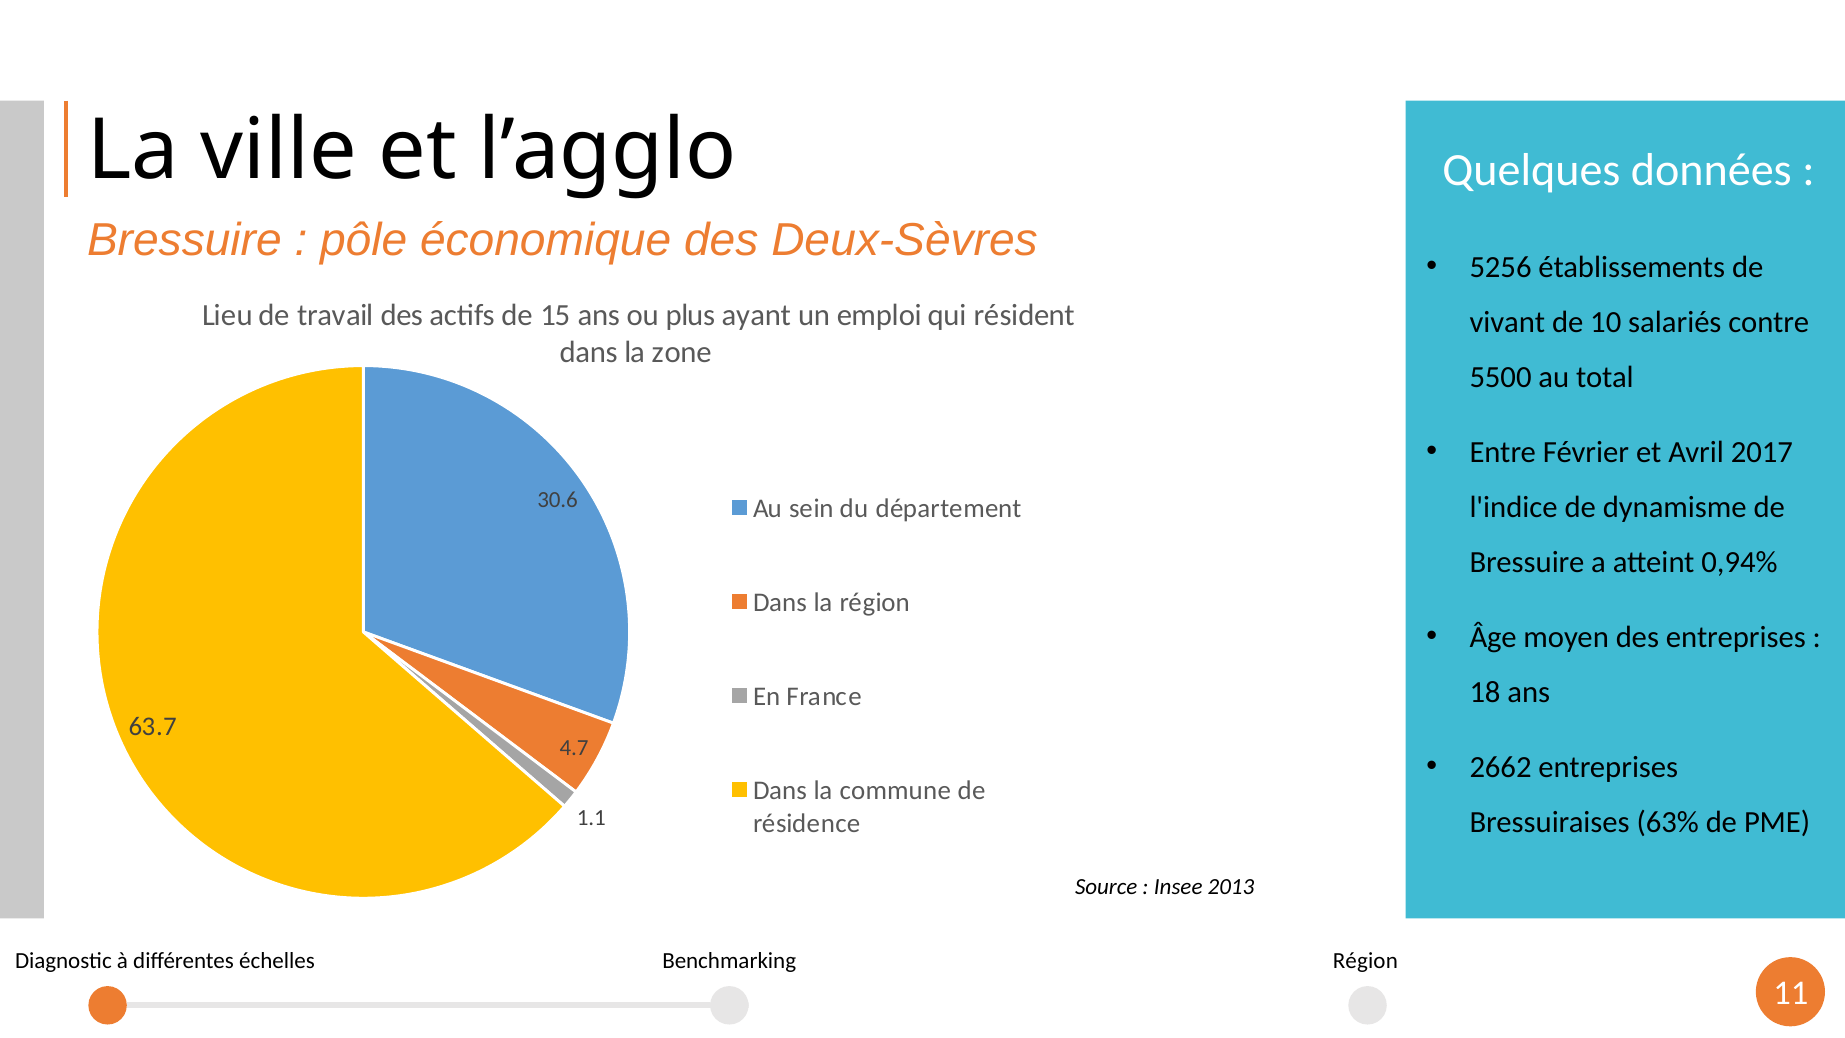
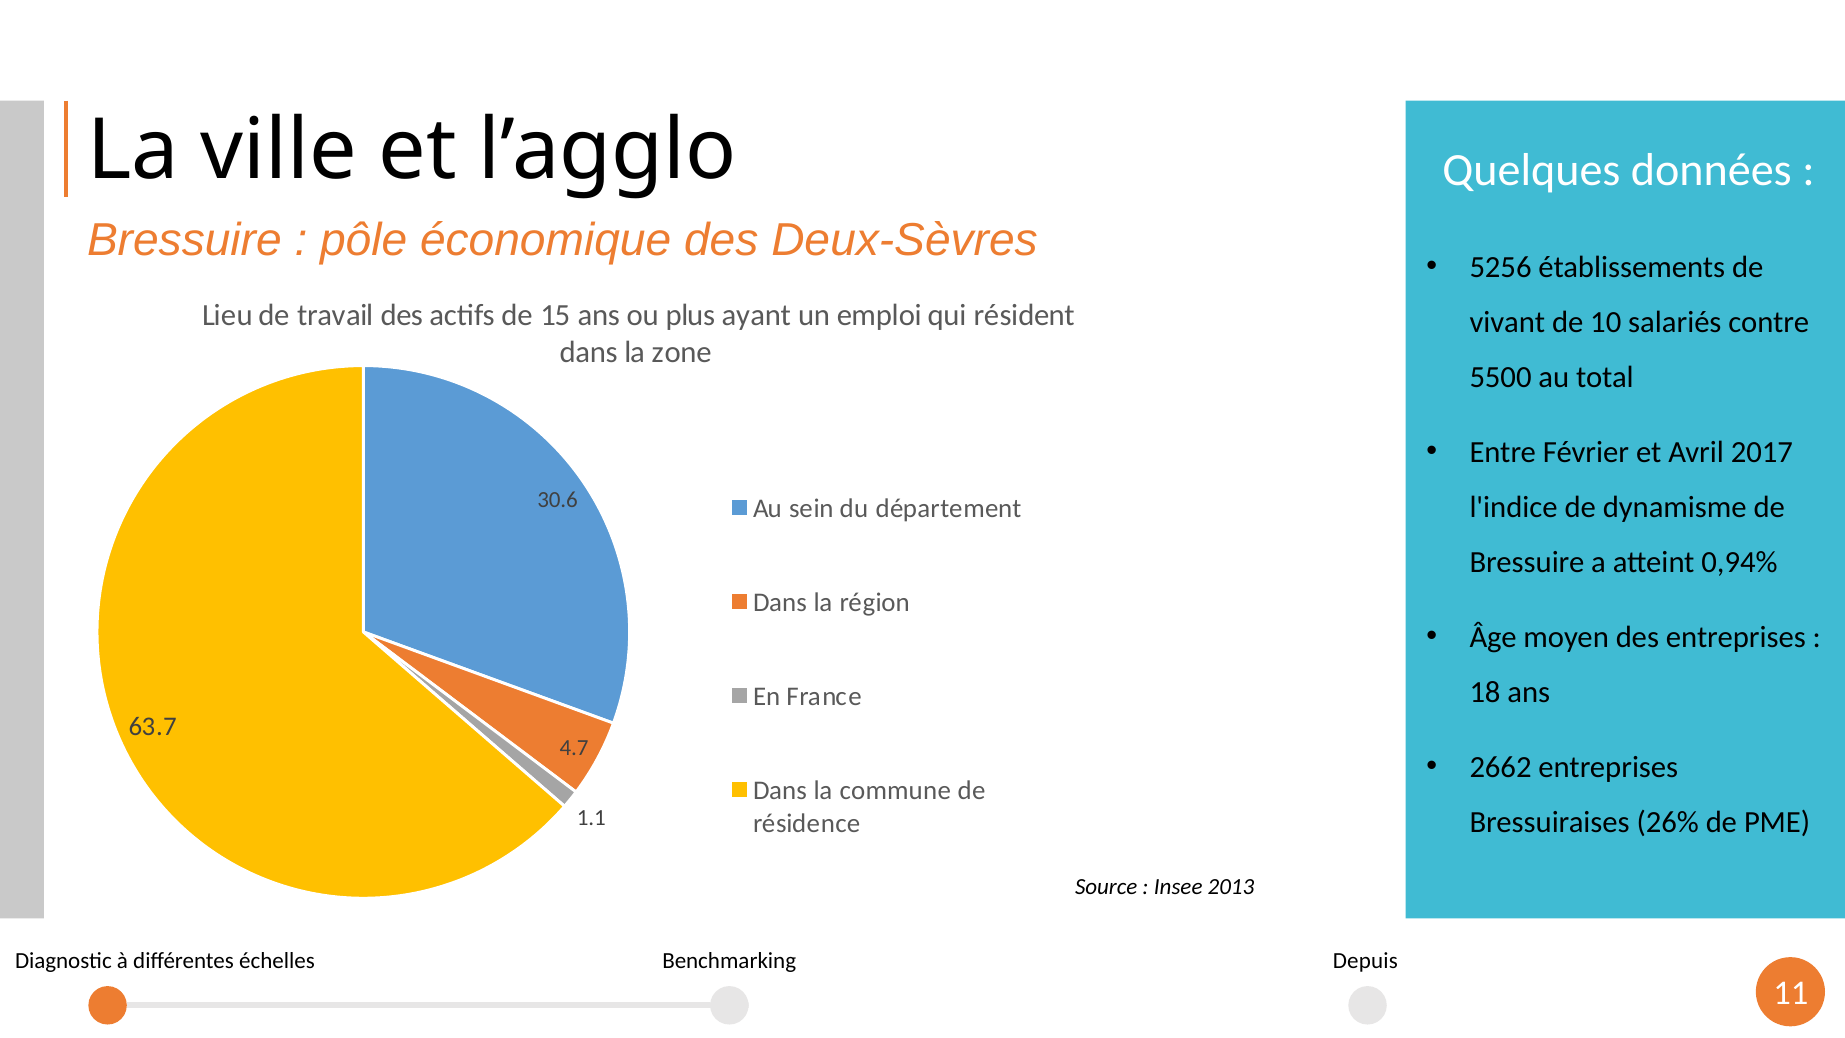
63%: 63% -> 26% (1668, 822)
Benchmarking Région: Région -> Depuis (1365, 960)
